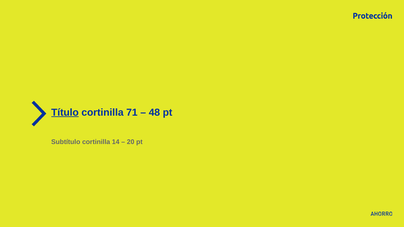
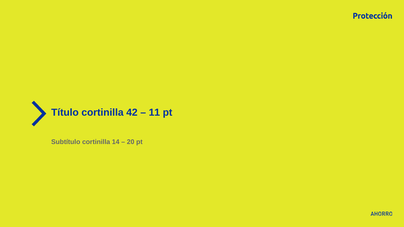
Título underline: present -> none (65, 113)
71: 71 -> 42 (132, 113)
48: 48 -> 11 (154, 113)
